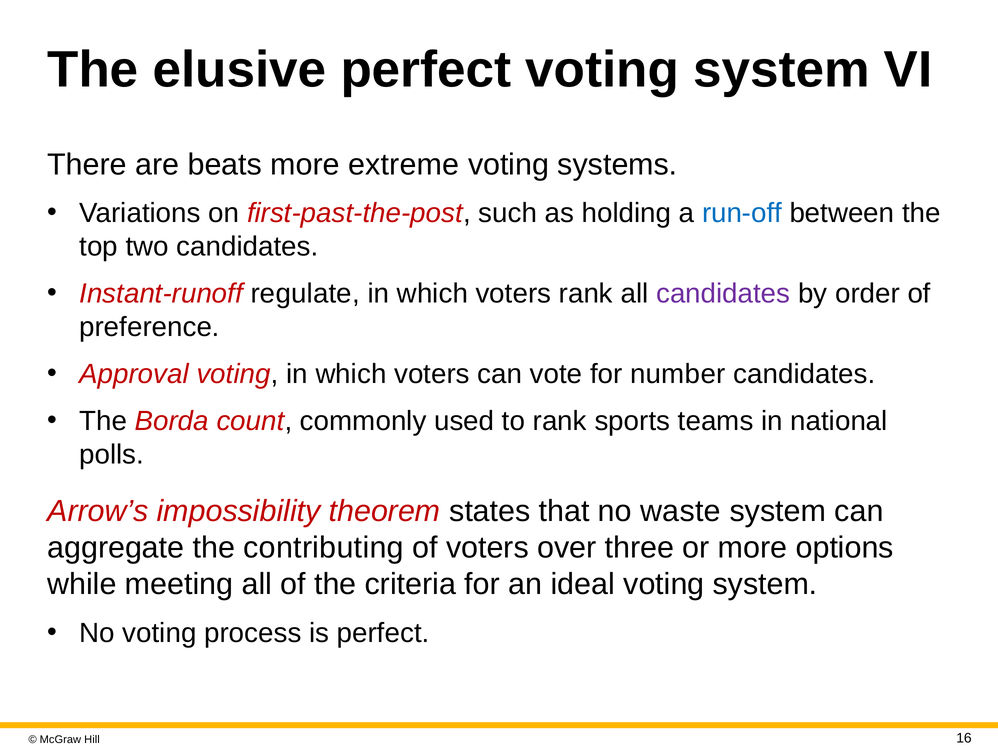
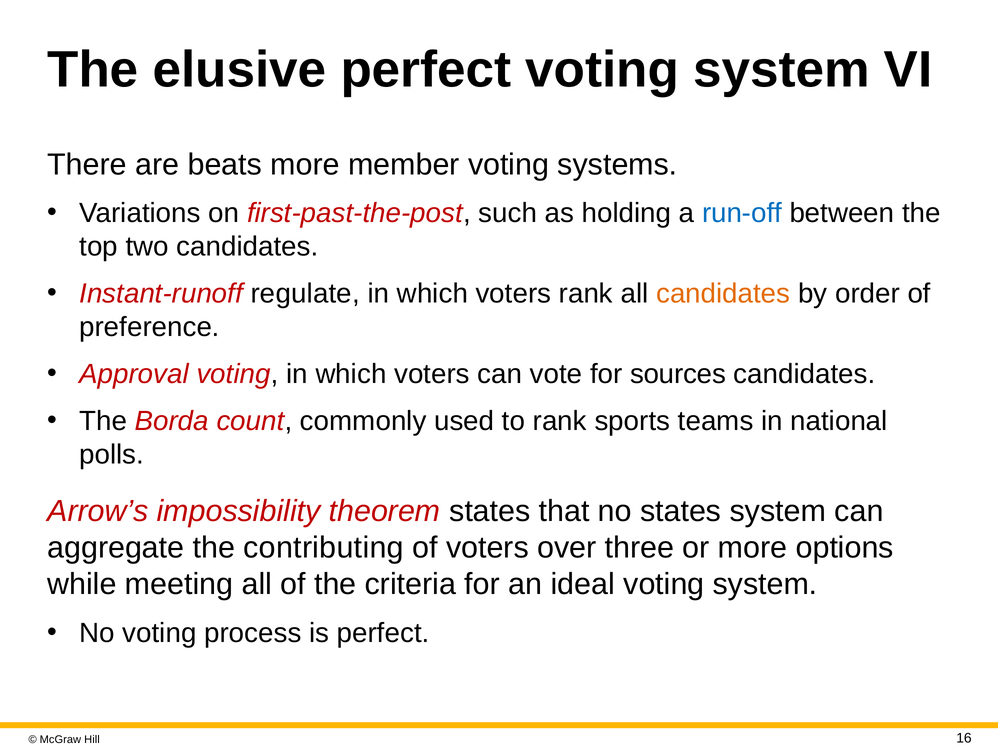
extreme: extreme -> member (404, 165)
candidates colour: purple -> orange (723, 294)
number: number -> sources (678, 374)
no waste: waste -> states (681, 512)
